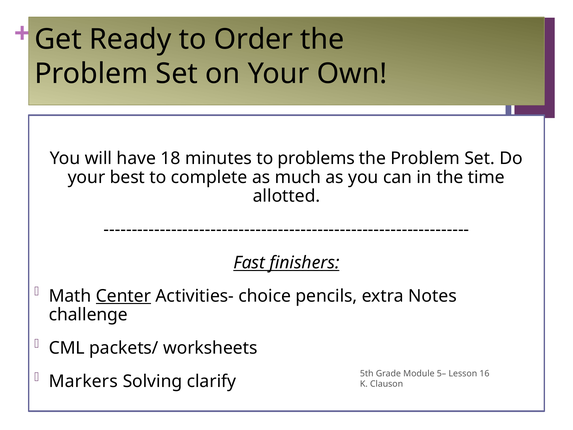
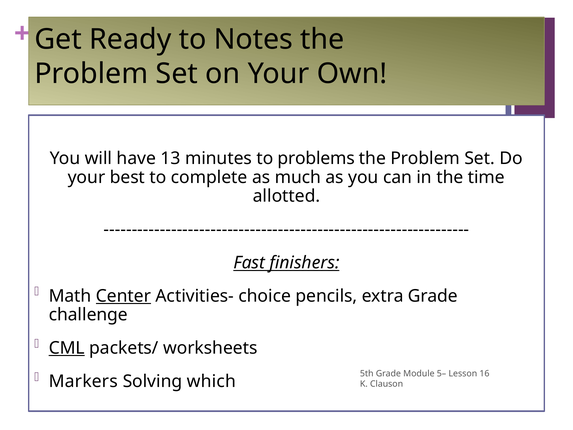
Order: Order -> Notes (253, 39)
18: 18 -> 13 (171, 158)
extra Notes: Notes -> Grade (433, 296)
CML underline: none -> present (67, 348)
clarify: clarify -> which (211, 381)
